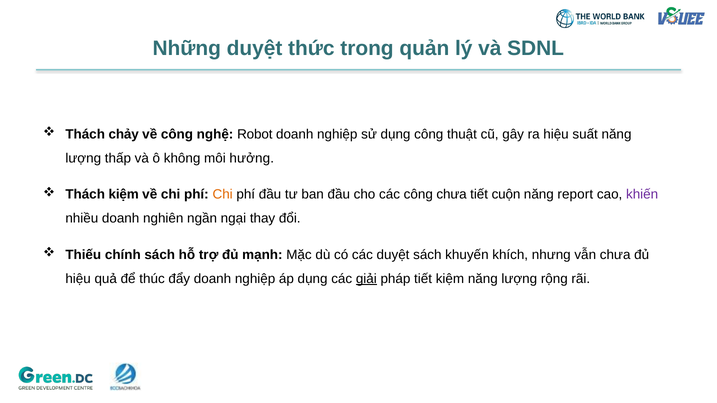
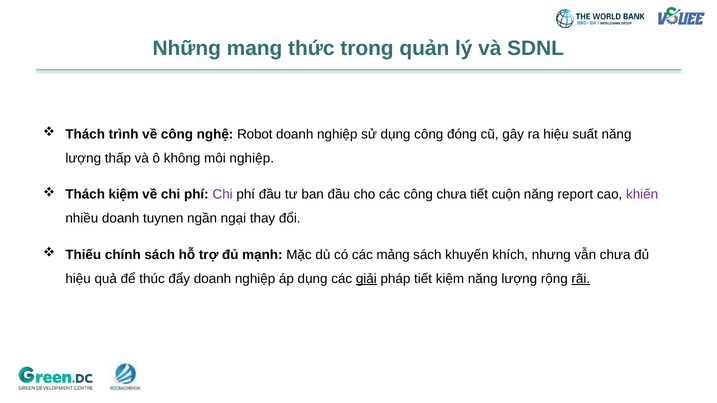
Những duyệt: duyệt -> mang (255, 48)
chảy: chảy -> trình (124, 134)
thuật: thuật -> đóng (462, 134)
môi hưởng: hưởng -> nghiệp (252, 158)
Chi colour: orange -> purple (223, 195)
nghiên: nghiên -> tuynen (163, 219)
các duyệt: duyệt -> mảng (393, 255)
rãi underline: none -> present (581, 279)
